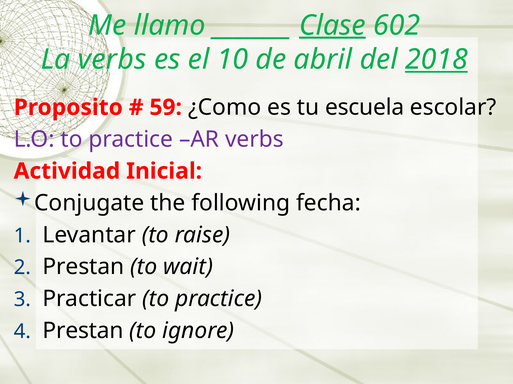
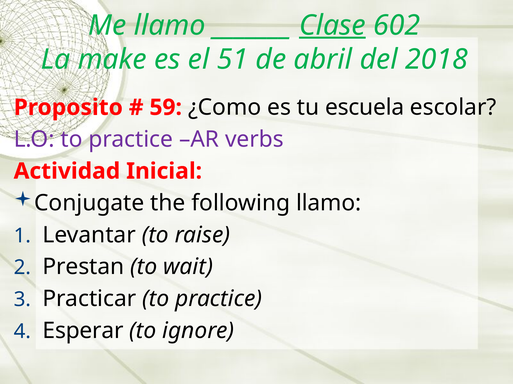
La verbs: verbs -> make (112, 60)
10: 10 -> 51 (233, 60)
2018 underline: present -> none (436, 60)
following fecha: fecha -> llamo (329, 203)
Prestan: Prestan -> Esperar (83, 331)
